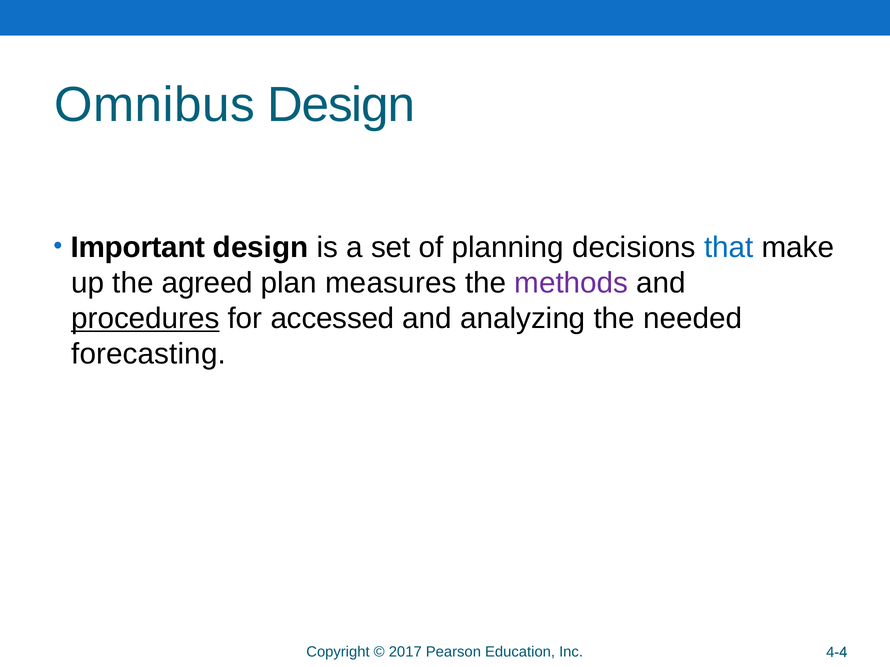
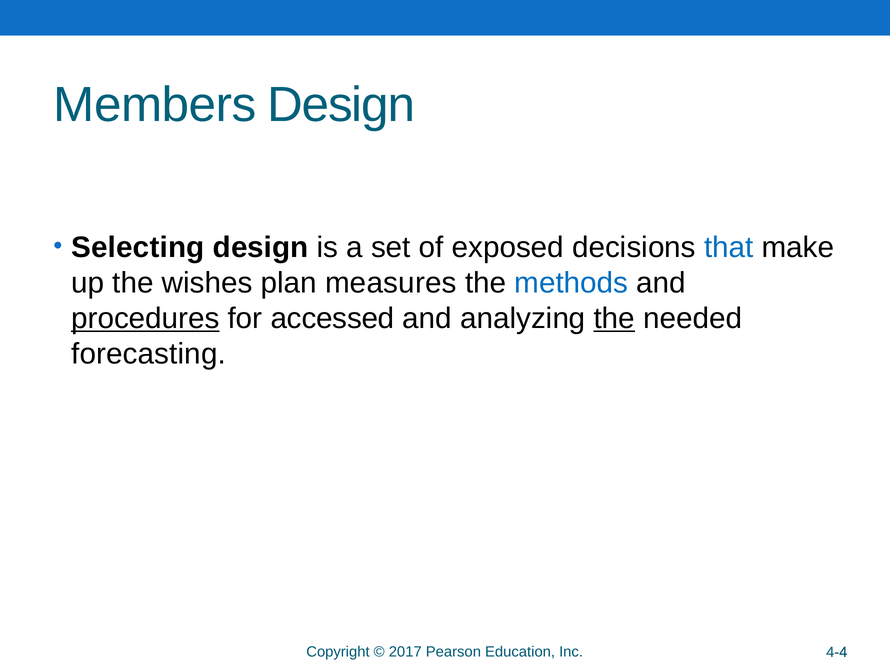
Omnibus: Omnibus -> Members (155, 105)
Important: Important -> Selecting (138, 247)
planning: planning -> exposed (508, 247)
agreed: agreed -> wishes (207, 283)
methods colour: purple -> blue (571, 283)
the underline: none -> present (614, 319)
